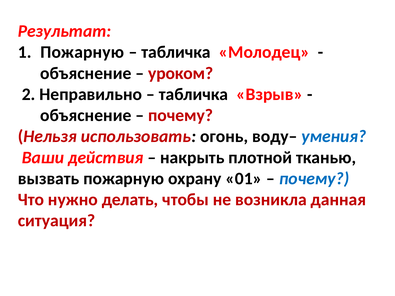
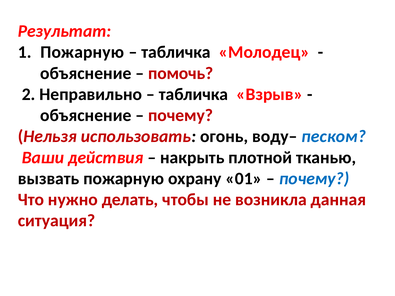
уроком: уроком -> помочь (181, 73)
умения: умения -> песком (334, 137)
